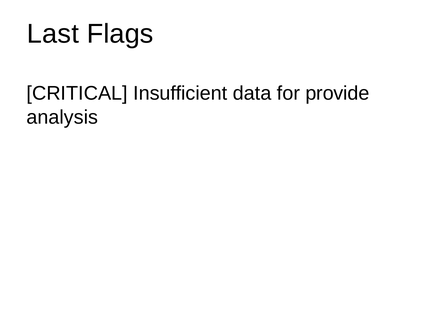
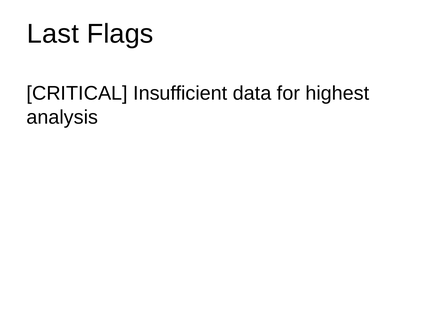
provide: provide -> highest (337, 93)
